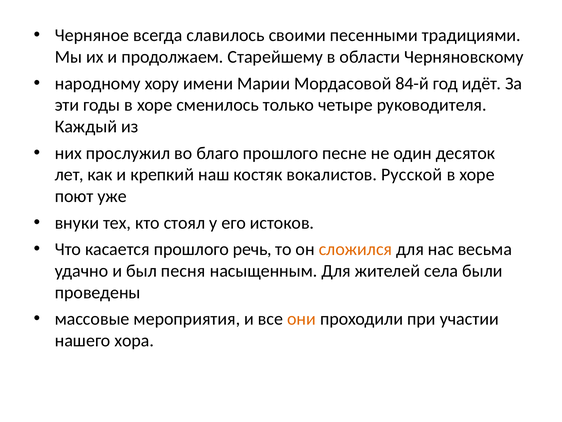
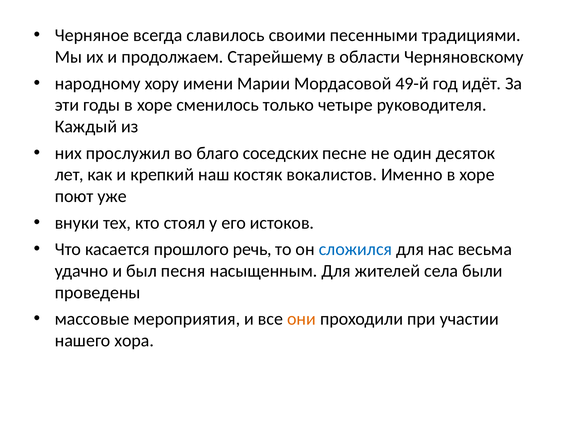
84-й: 84-й -> 49-й (412, 83)
благо прошлого: прошлого -> соседских (281, 153)
Русской: Русской -> Именно (412, 174)
сложился colour: orange -> blue (355, 249)
